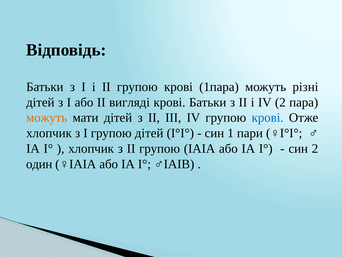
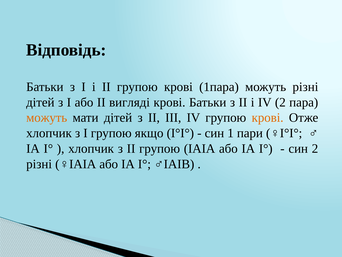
крові colour: blue -> orange (268, 117)
групою дітей: дітей -> якщо (149, 133)
один: один -> різні (39, 164)
